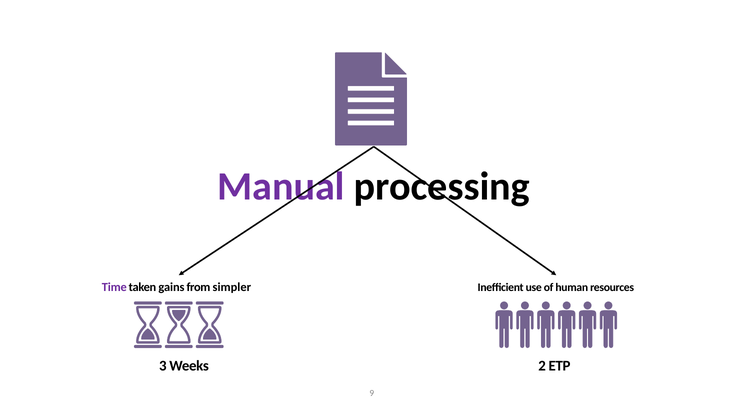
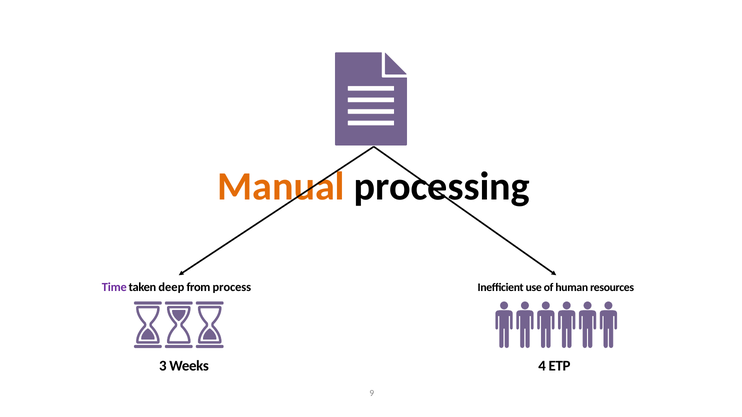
Manual colour: purple -> orange (281, 187)
gains: gains -> deep (171, 287)
simpler: simpler -> process (232, 287)
2: 2 -> 4 (542, 366)
